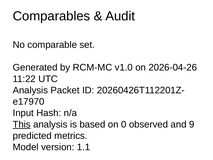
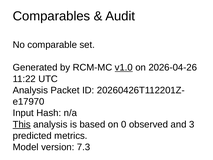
v1.0 underline: none -> present (124, 67)
9: 9 -> 3 (192, 124)
1.1: 1.1 -> 7.3 (84, 147)
